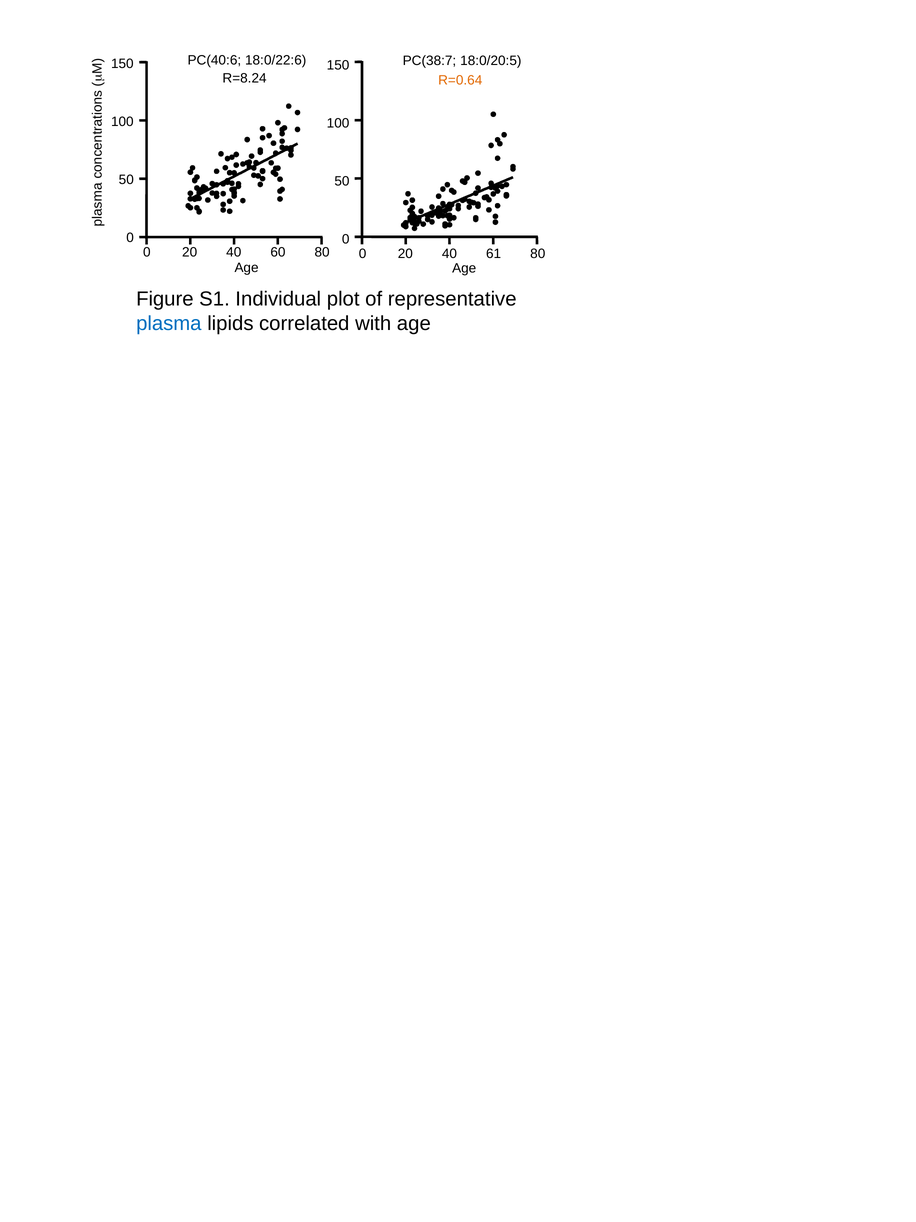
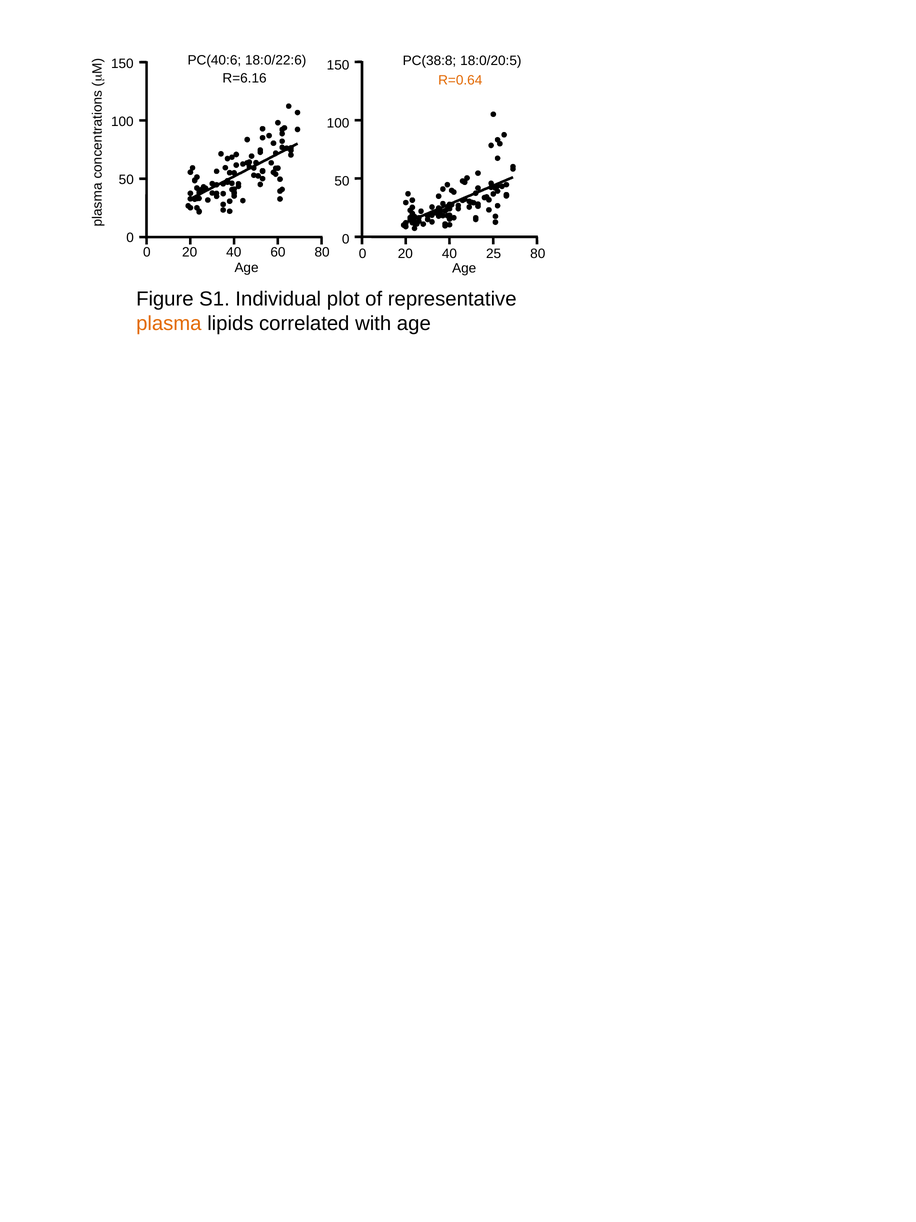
PC(38:7: PC(38:7 -> PC(38:8 (429, 61)
R=8.24: R=8.24 -> R=6.16 (245, 78)
61: 61 -> 25 (494, 254)
plasma colour: blue -> orange (169, 323)
